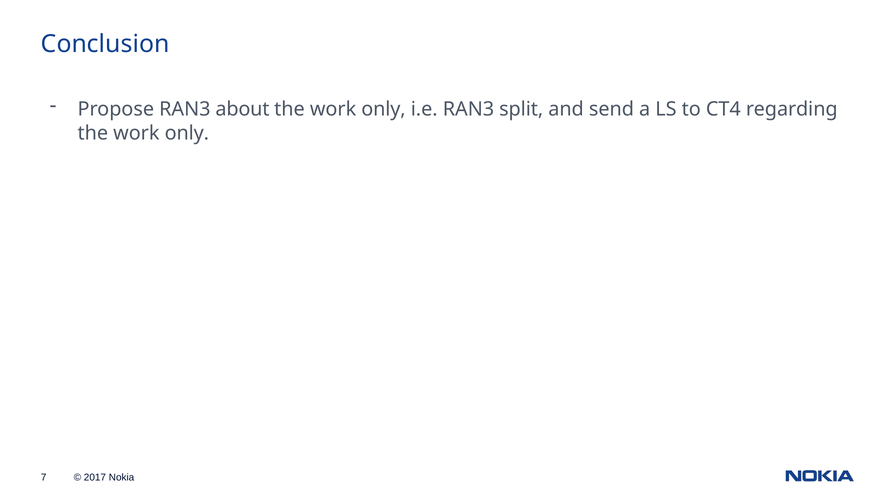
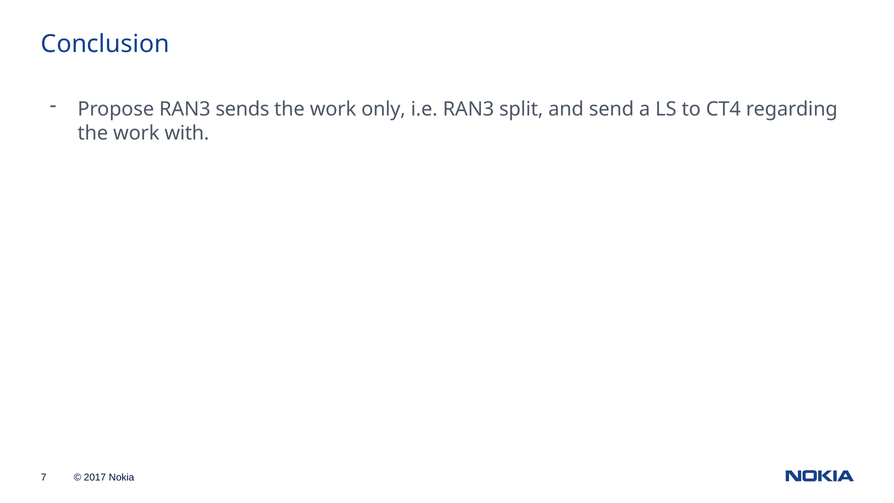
about: about -> sends (242, 109)
only: only -> with (187, 133)
